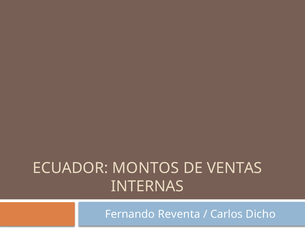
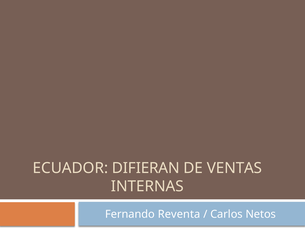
MONTOS: MONTOS -> DIFIERAN (146, 168)
Dicho: Dicho -> Netos (261, 214)
